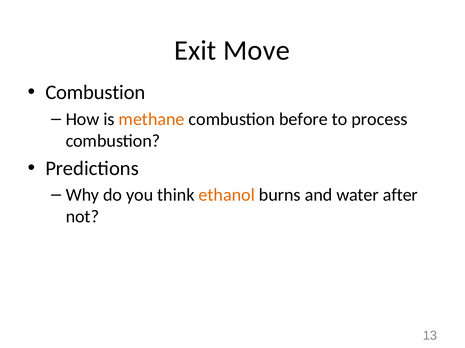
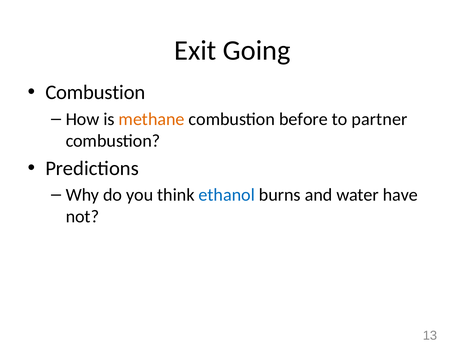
Move: Move -> Going (257, 50)
process: process -> partner (379, 119)
ethanol colour: orange -> blue (227, 195)
after: after -> have (400, 195)
